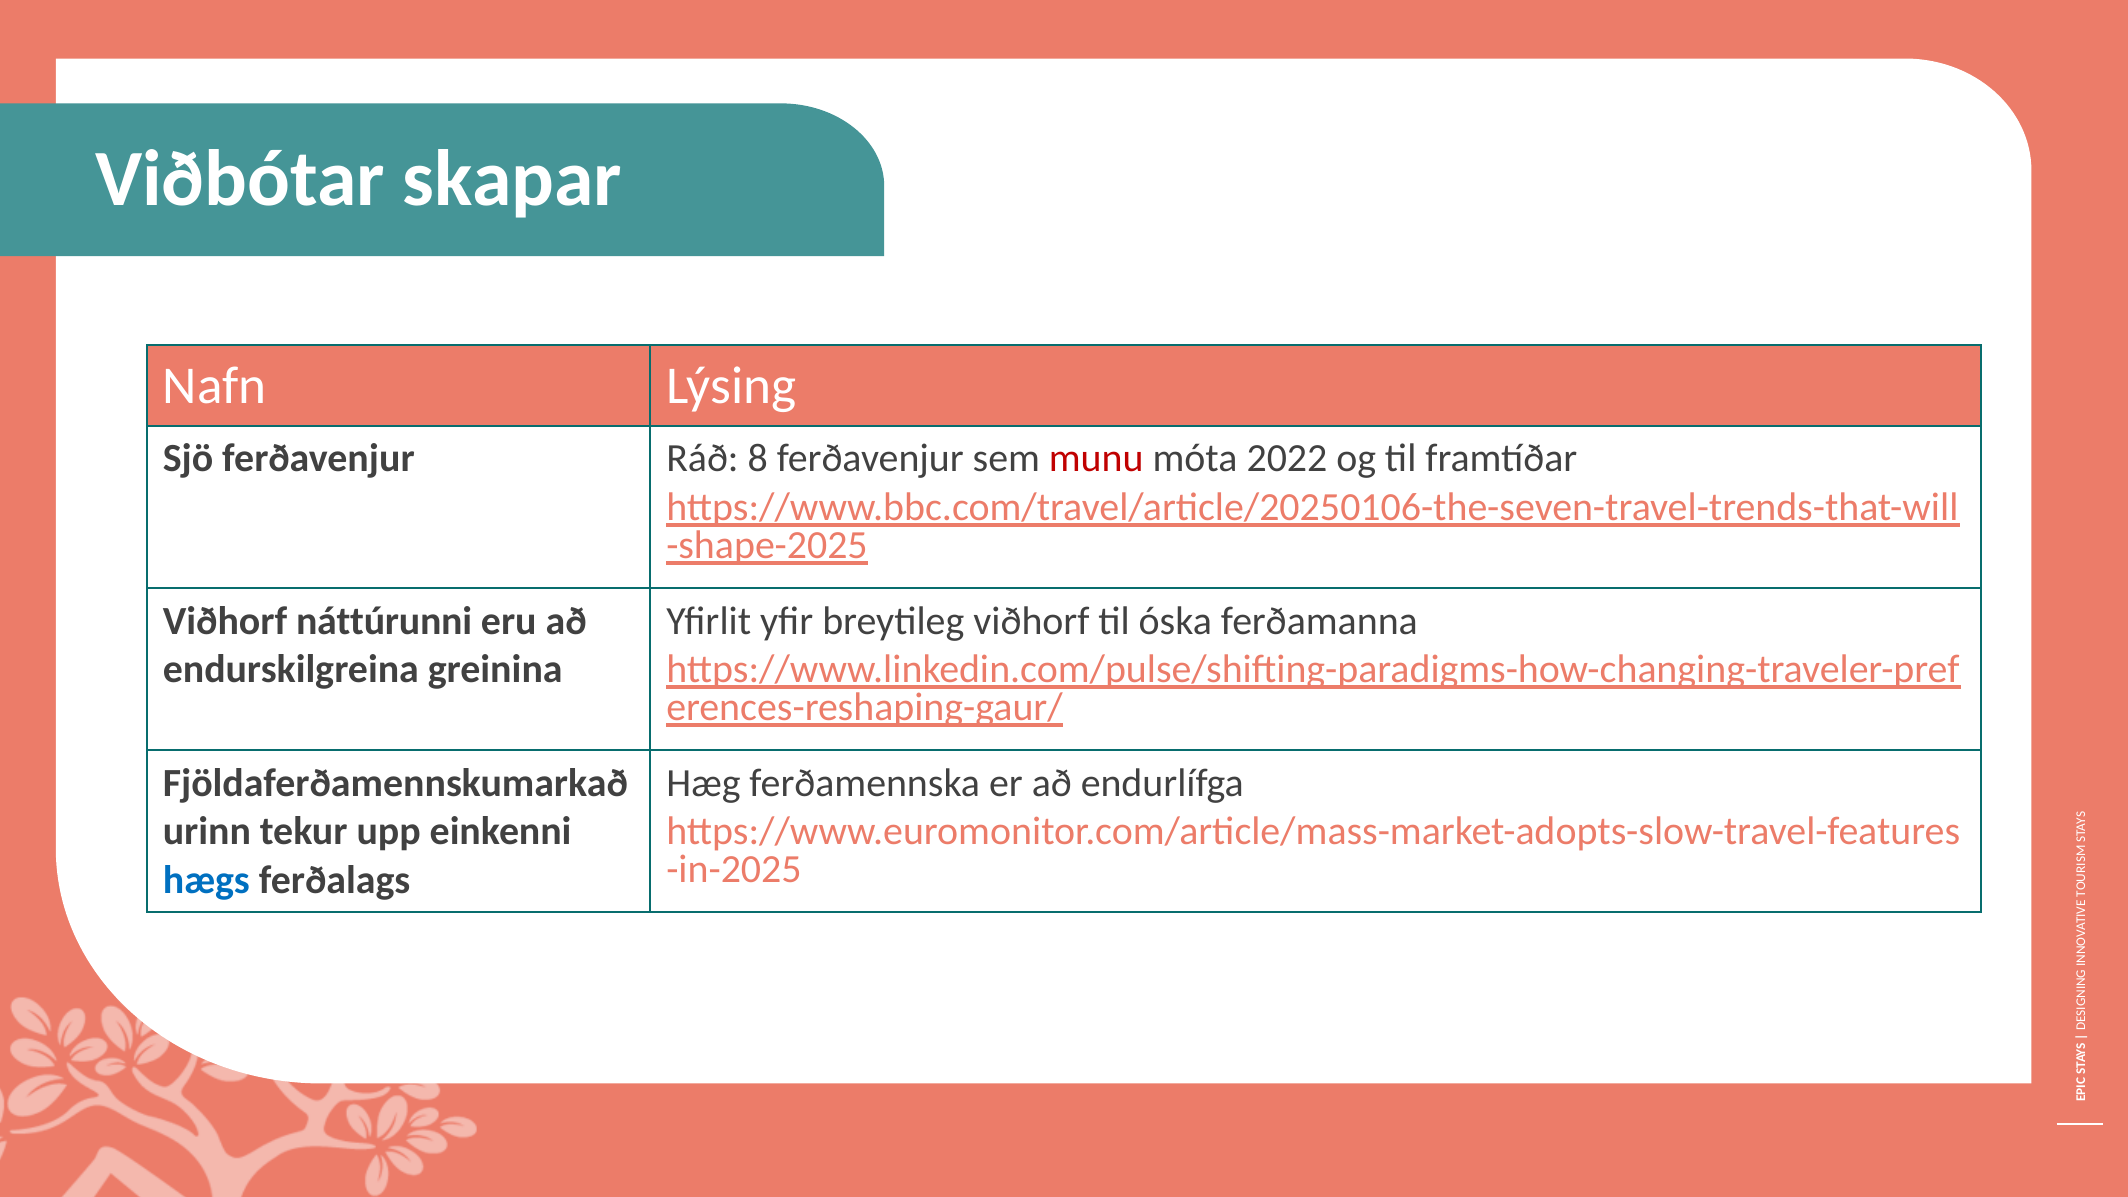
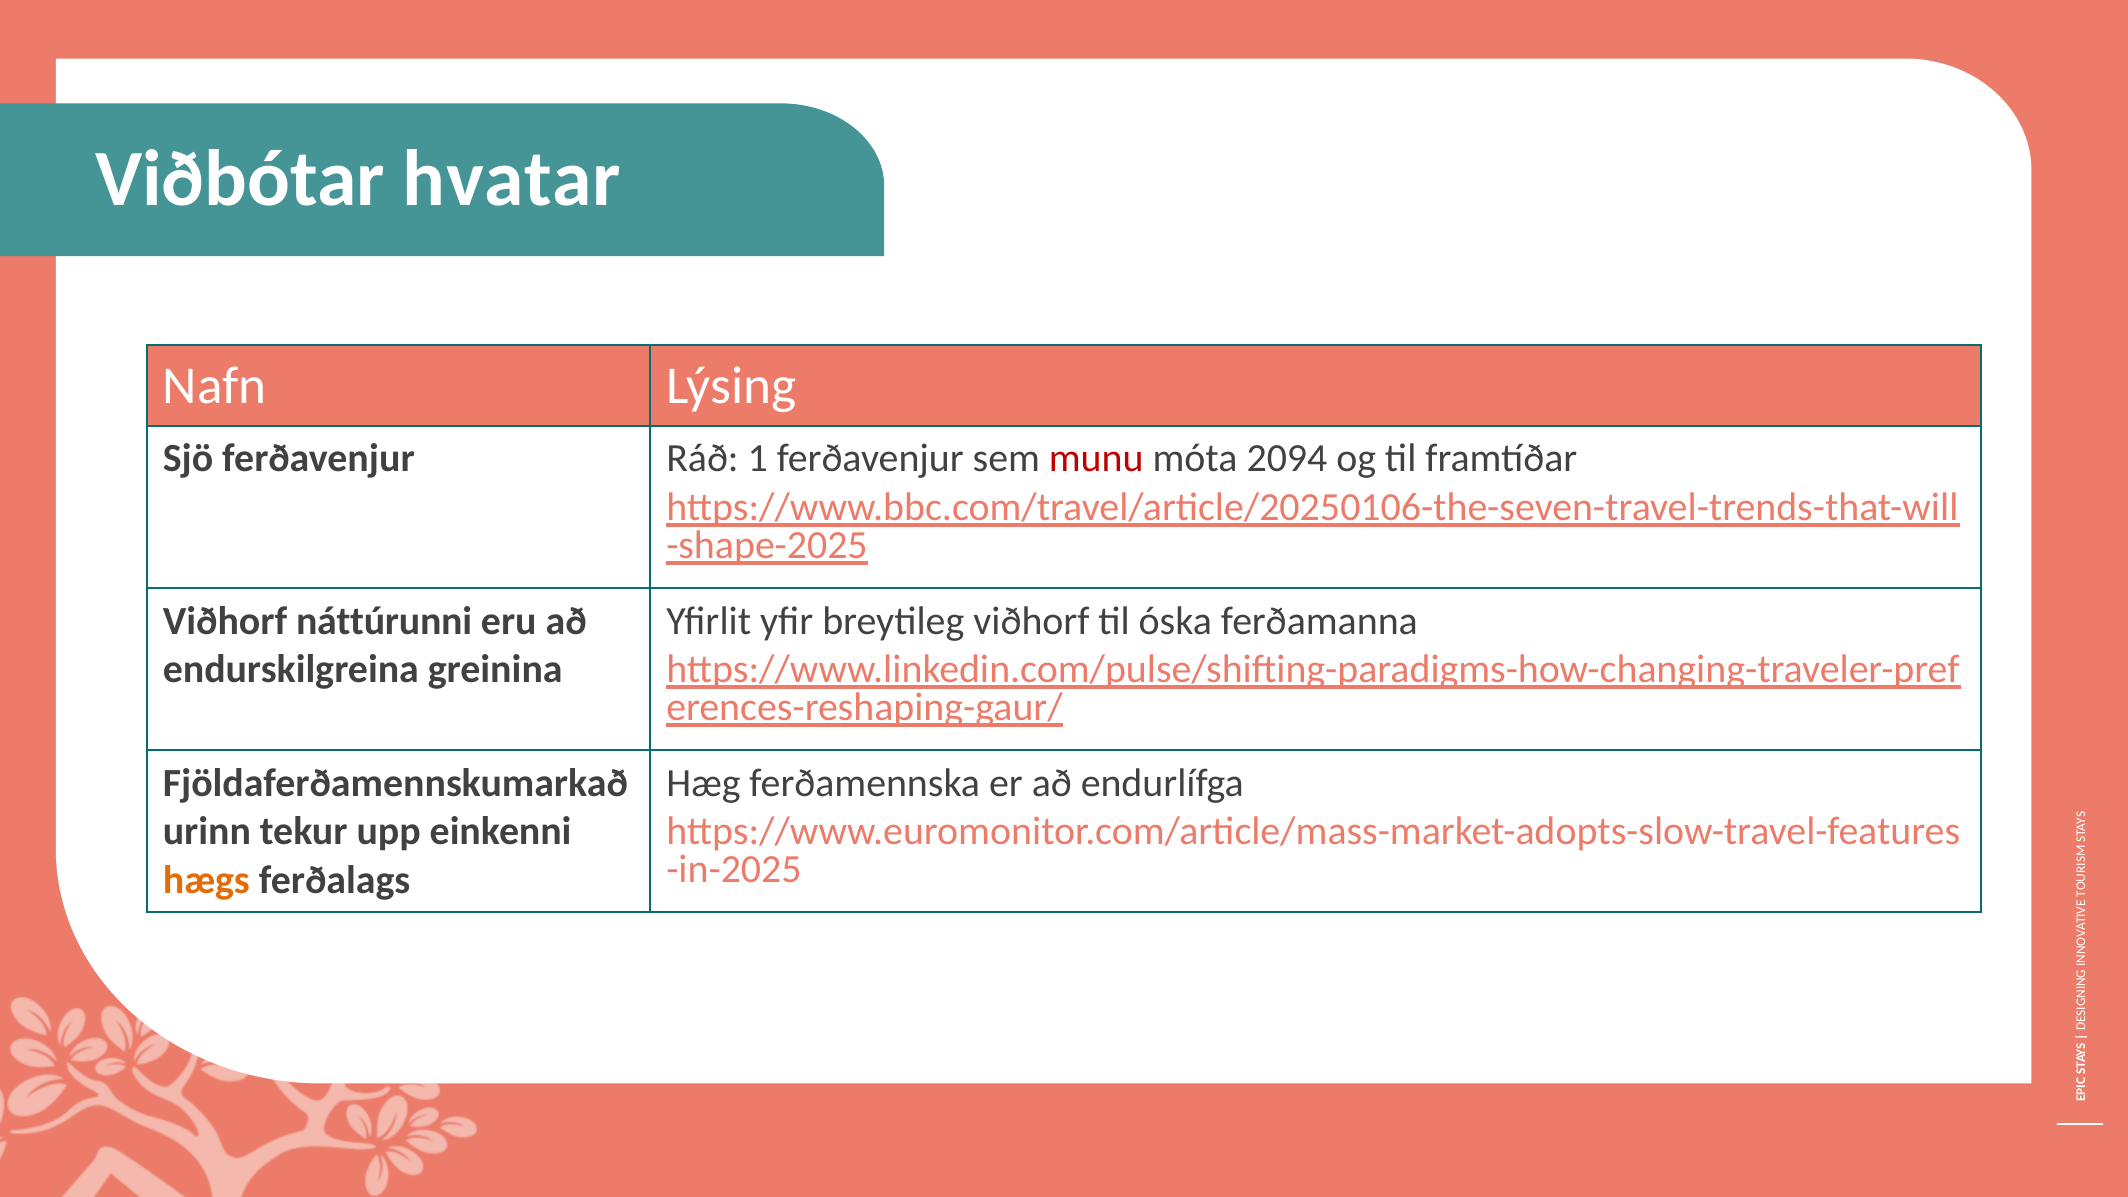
skapar: skapar -> hvatar (512, 179)
8: 8 -> 1 (758, 459)
2022: 2022 -> 2094 (1287, 459)
hægs colour: blue -> orange (206, 880)
